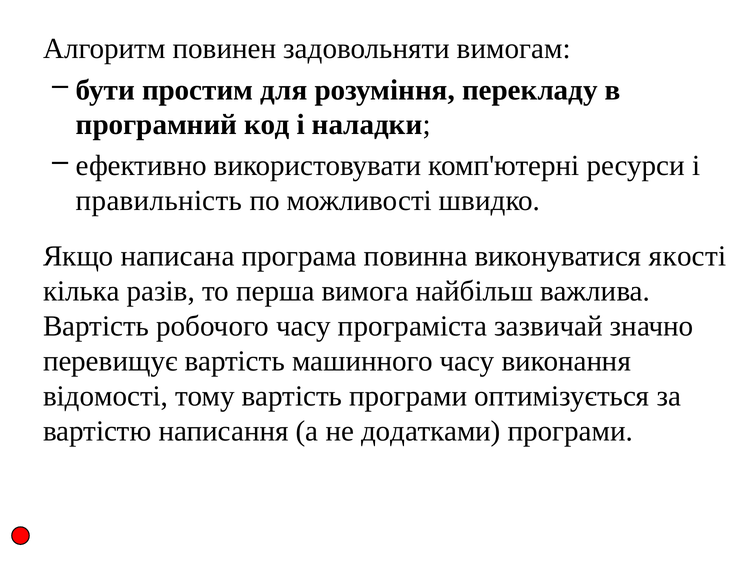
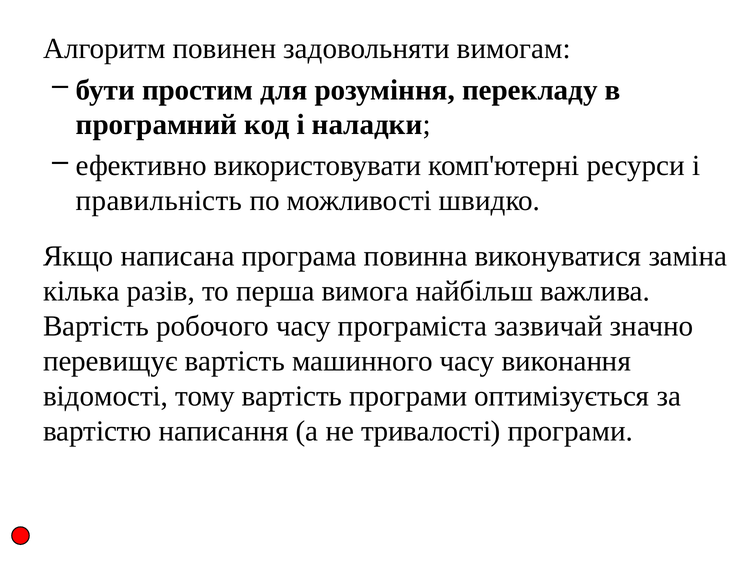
якості: якості -> заміна (688, 256)
додатками: додатками -> тривалості (431, 431)
